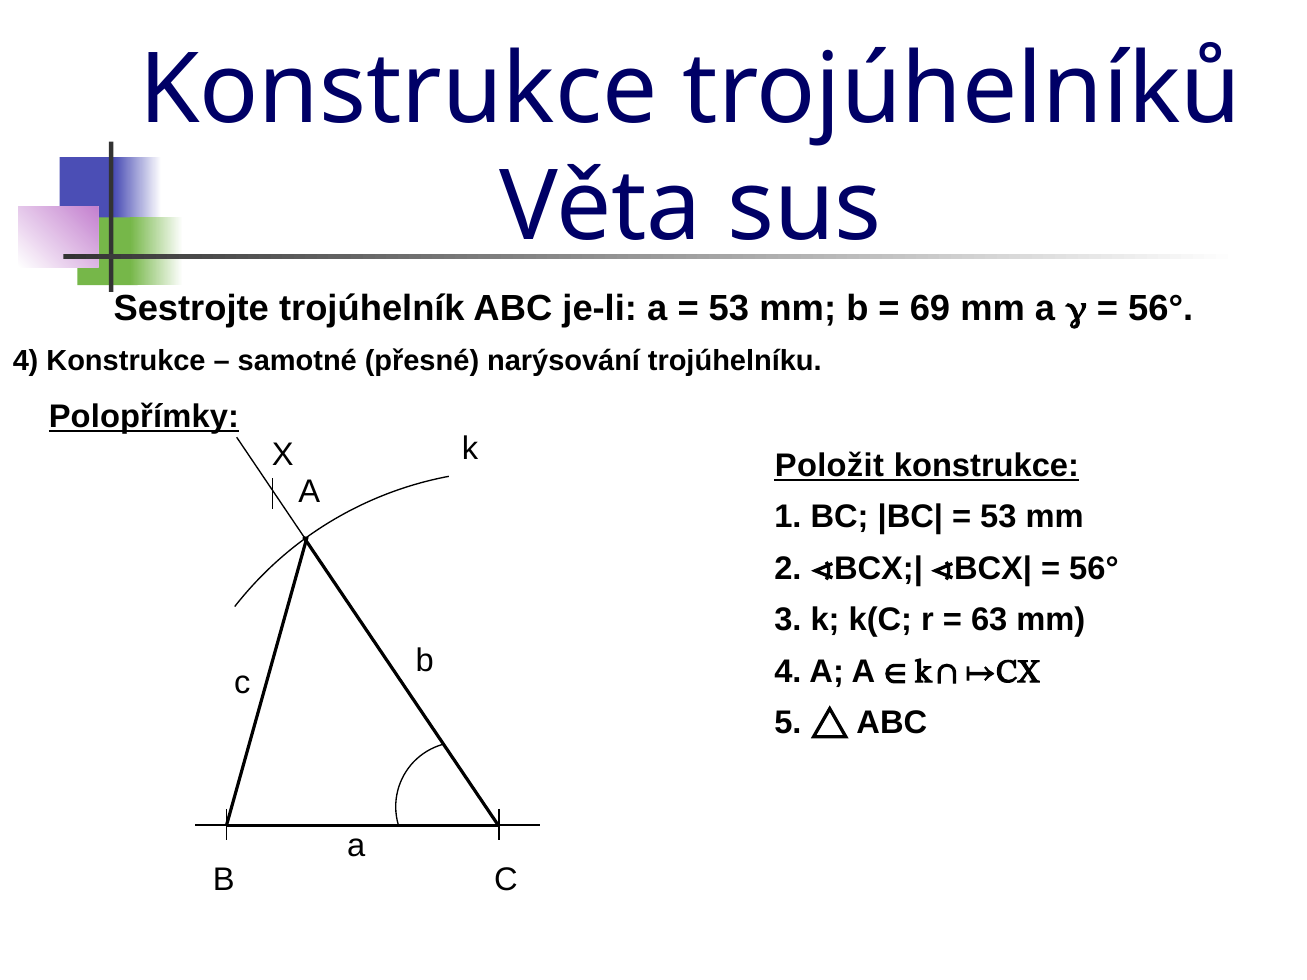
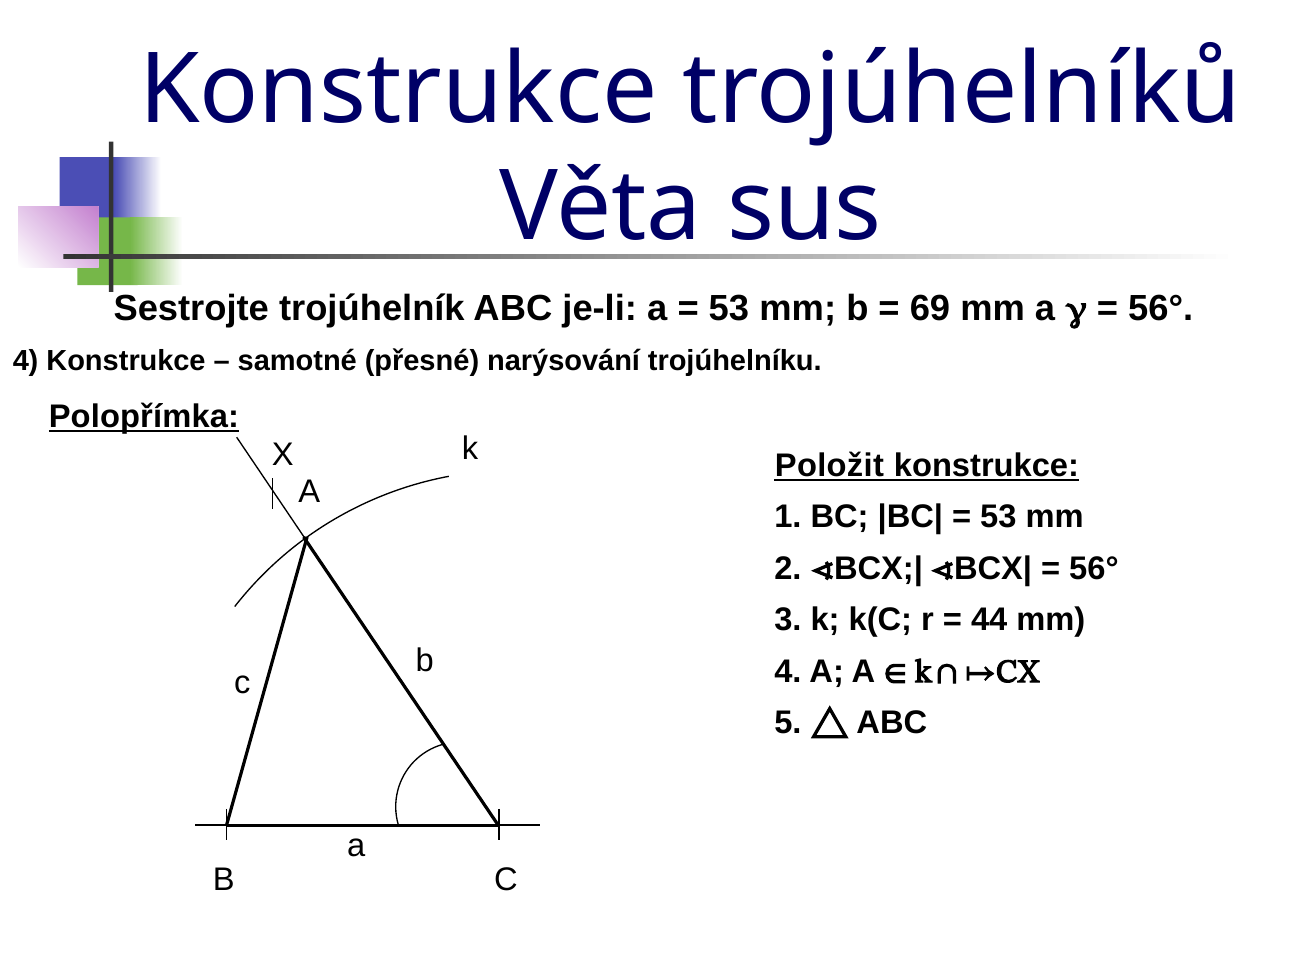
Polopřímky: Polopřímky -> Polopřímka (144, 417)
63: 63 -> 44 (989, 620)
